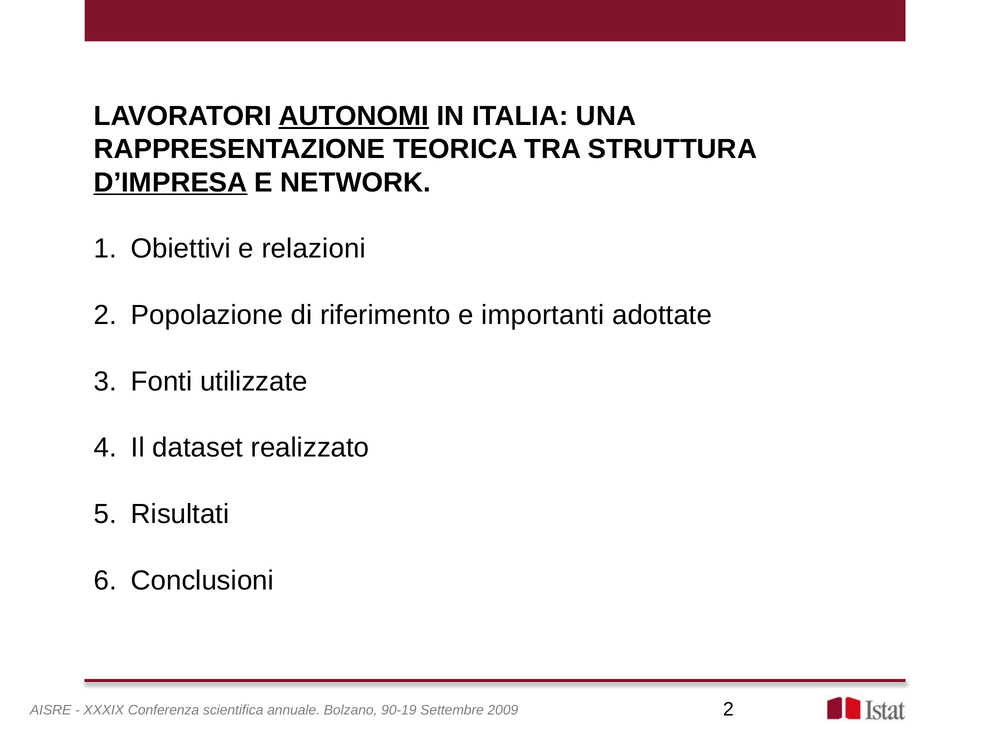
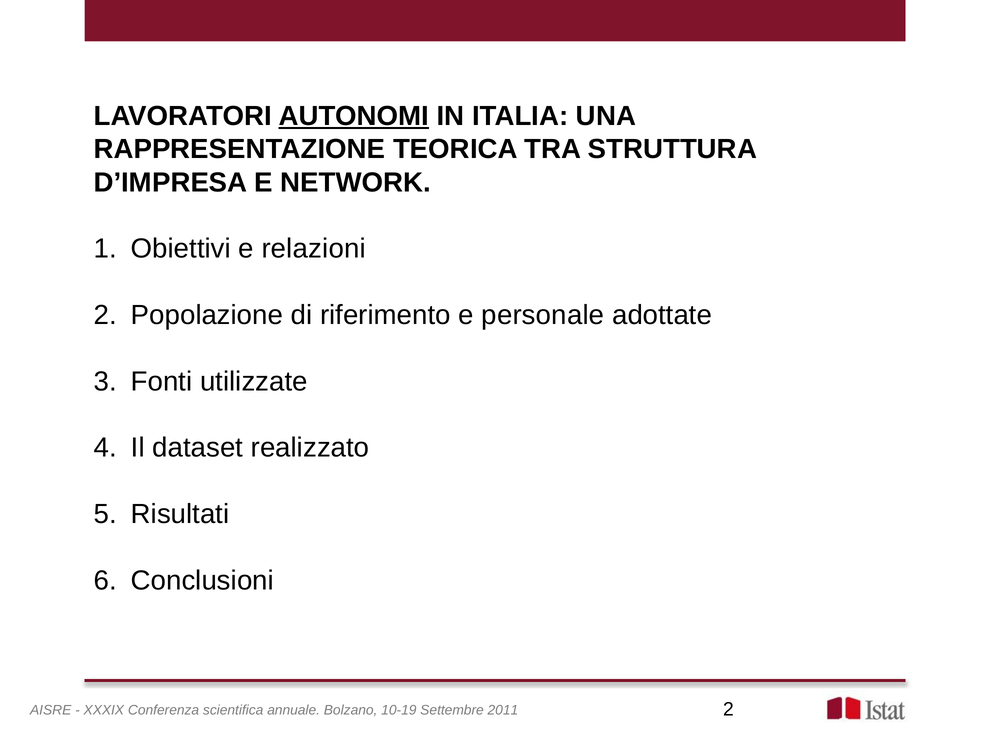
D’IMPRESA underline: present -> none (170, 183)
importanti: importanti -> personale (543, 315)
90-19: 90-19 -> 10-19 (399, 710)
2009: 2009 -> 2011 (503, 710)
